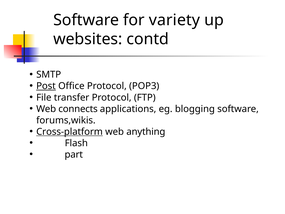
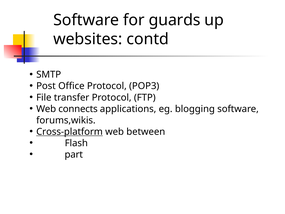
variety: variety -> guards (175, 20)
Post underline: present -> none (46, 86)
anything: anything -> between (146, 132)
